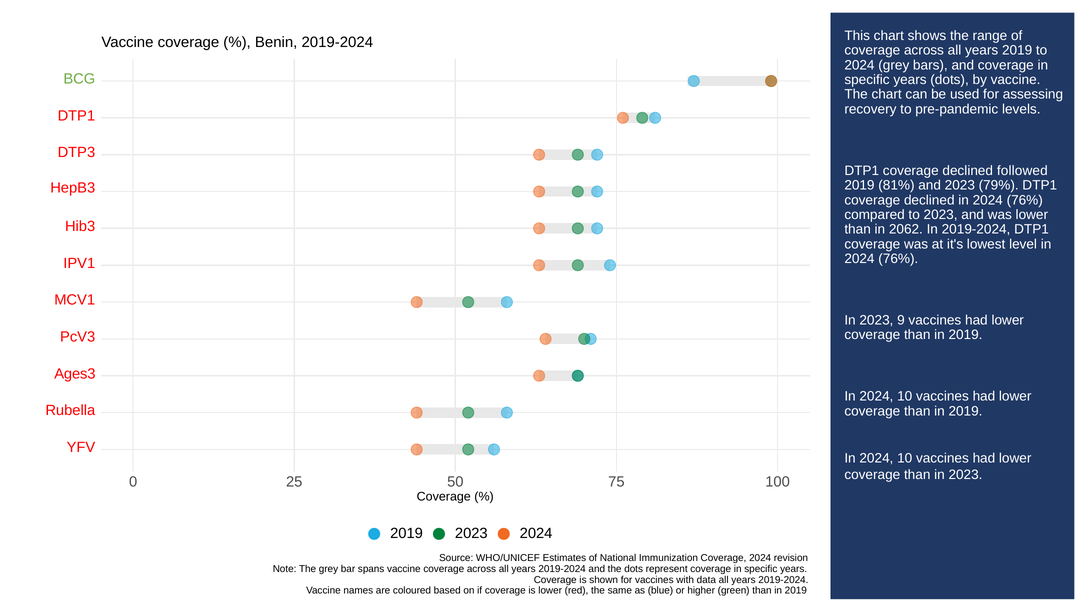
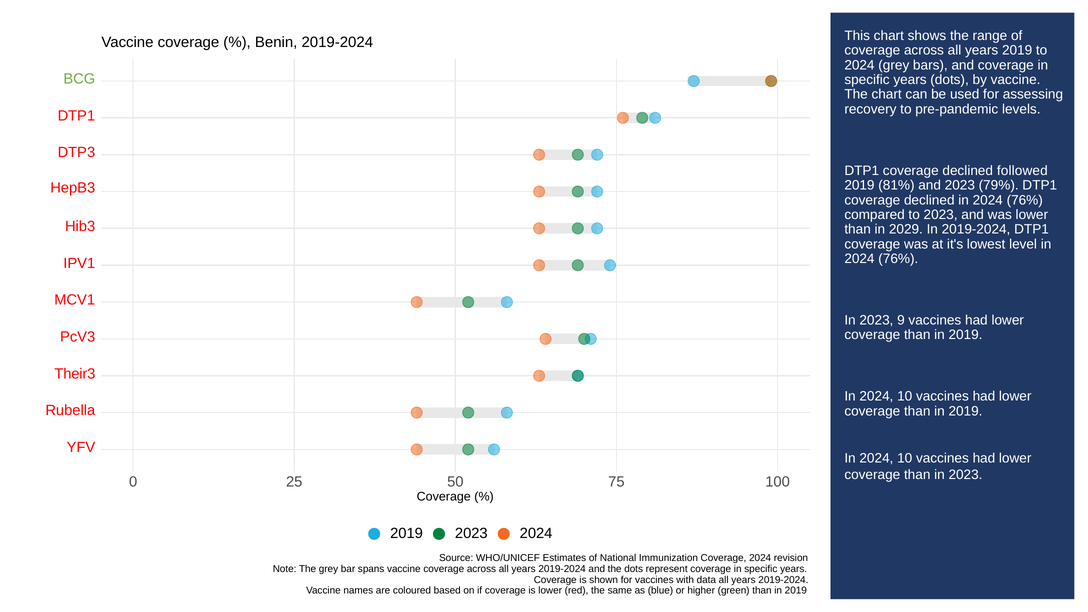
2062: 2062 -> 2029 (906, 229)
Ages3: Ages3 -> Their3 (75, 374)
